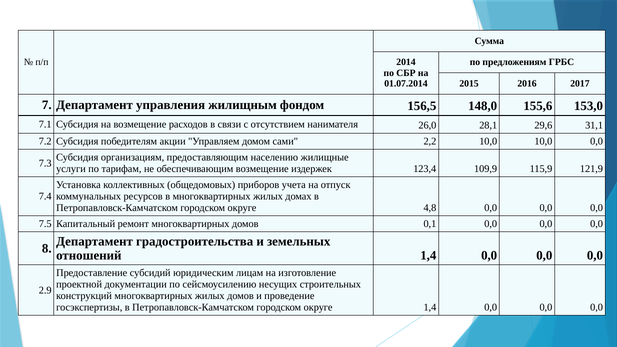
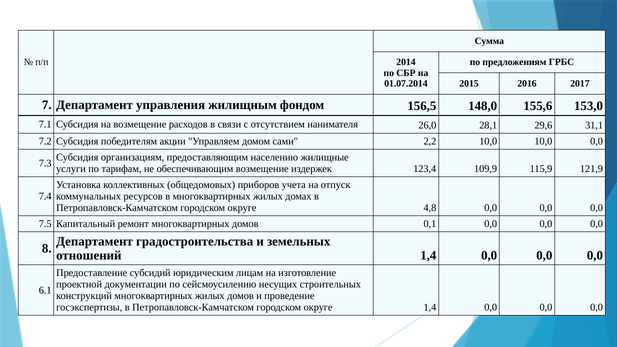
2.9: 2.9 -> 6.1 (45, 290)
